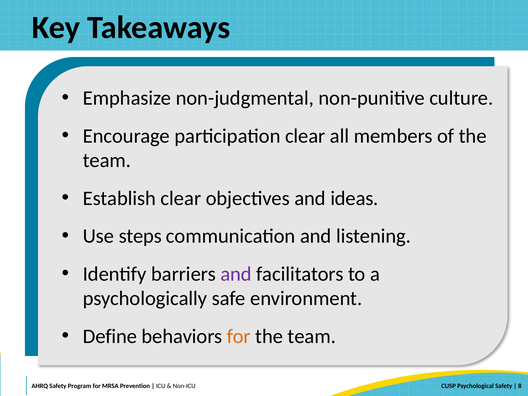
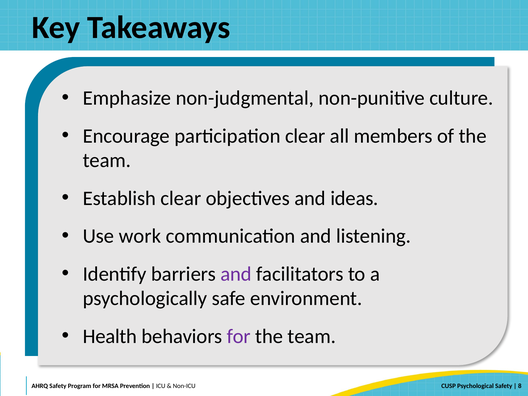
steps: steps -> work (140, 236)
Define: Define -> Health (110, 336)
for colour: orange -> purple (239, 336)
